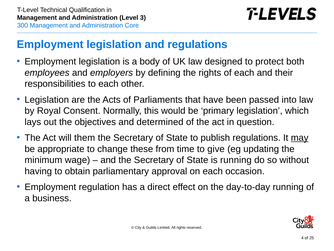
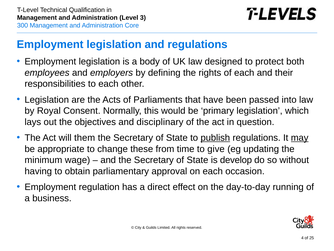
determined: determined -> disciplinary (160, 122)
publish underline: none -> present (215, 138)
is running: running -> develop (236, 160)
